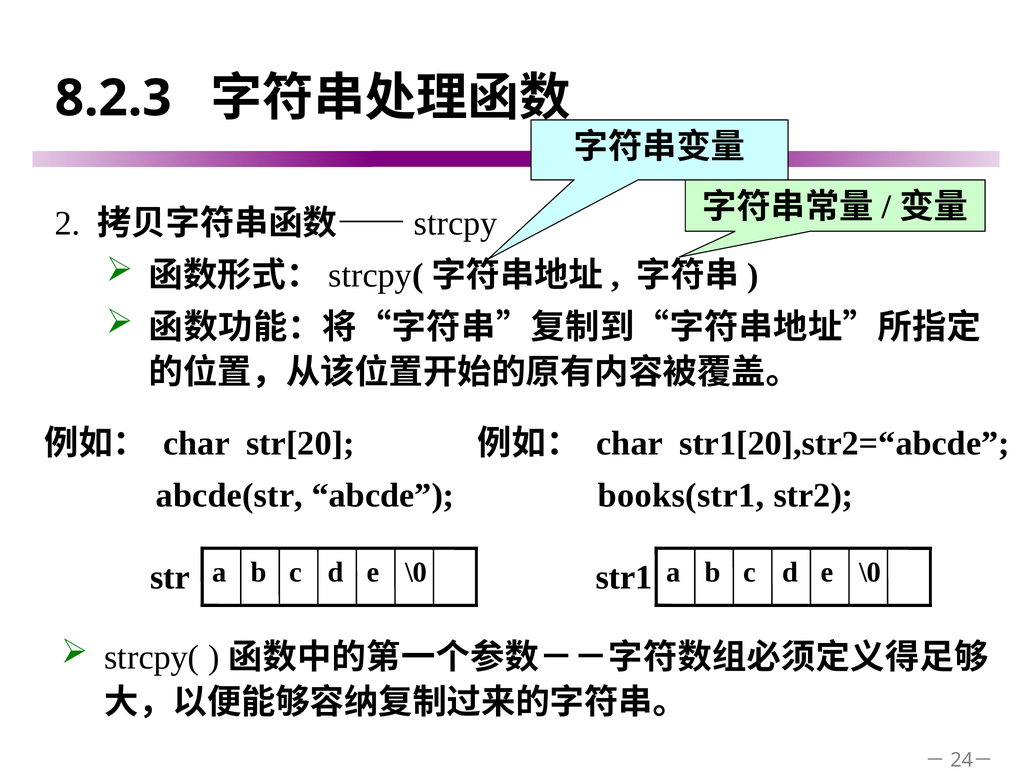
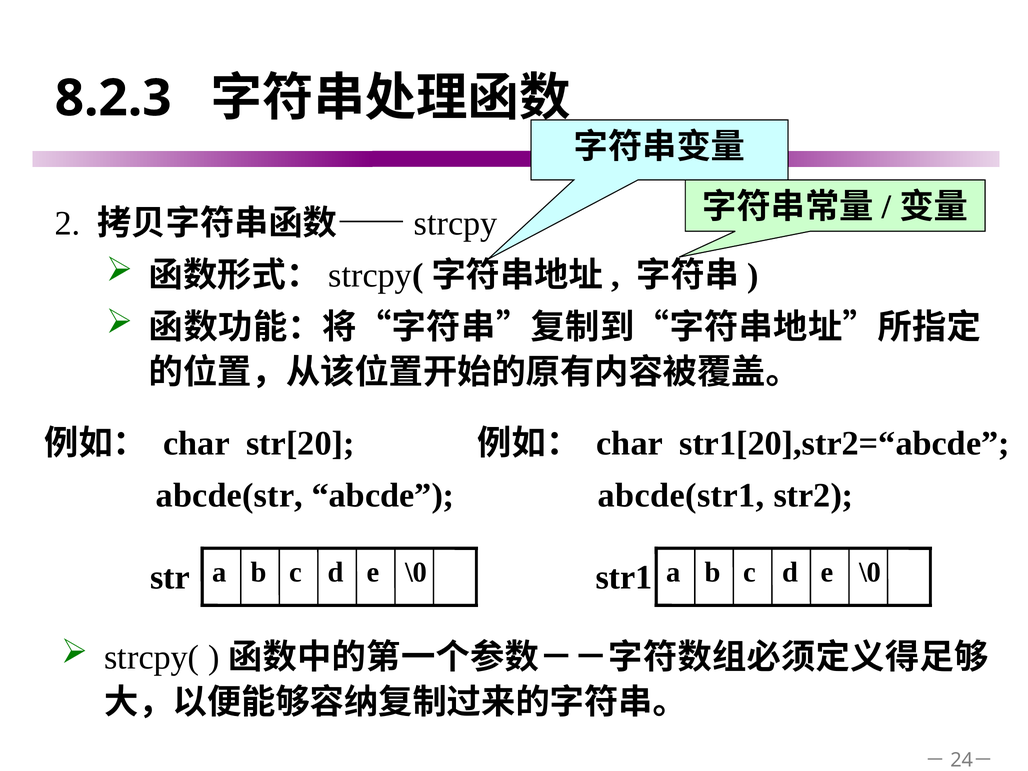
books(str1: books(str1 -> abcde(str1 (681, 495)
